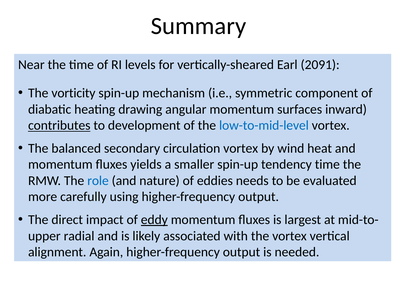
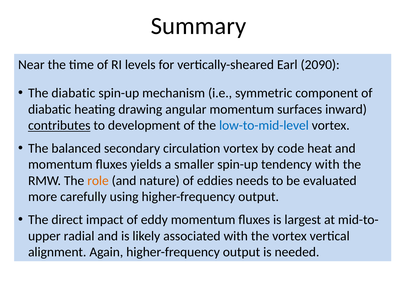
2091: 2091 -> 2090 (320, 65)
The vorticity: vorticity -> diabatic (73, 93)
wind: wind -> code (291, 148)
tendency time: time -> with (327, 165)
role colour: blue -> orange (98, 181)
eddy underline: present -> none (154, 220)
